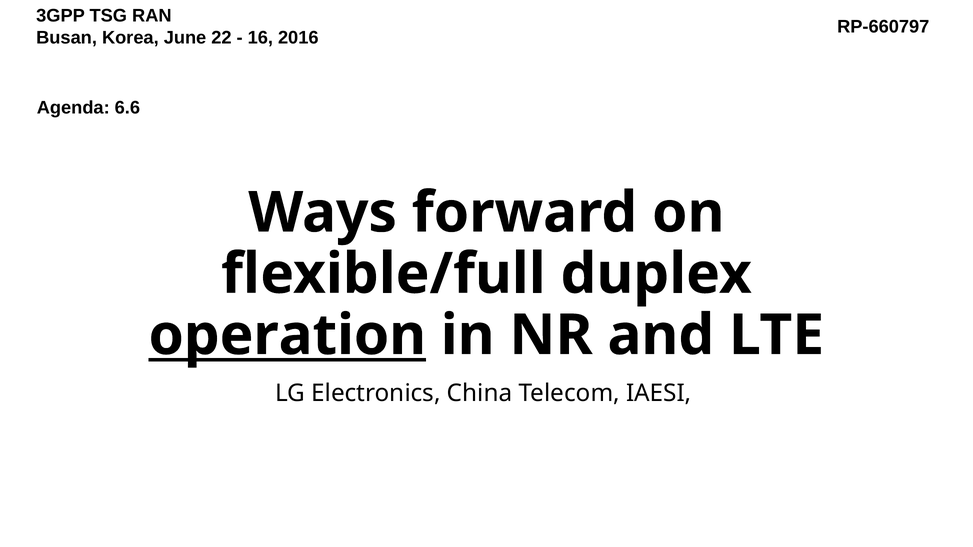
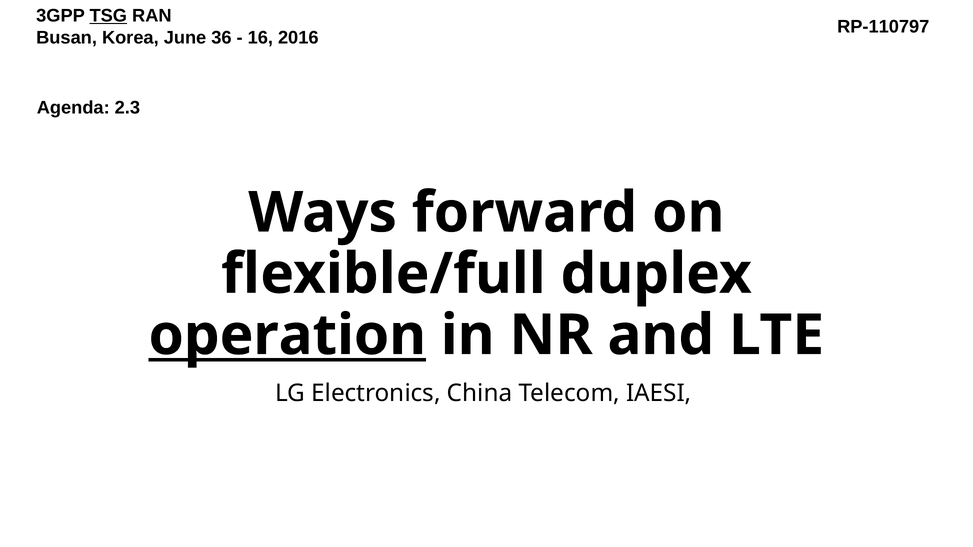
TSG underline: none -> present (108, 16)
RP-660797: RP-660797 -> RP-110797 (883, 27)
22: 22 -> 36 (221, 38)
6.6: 6.6 -> 2.3 (127, 108)
